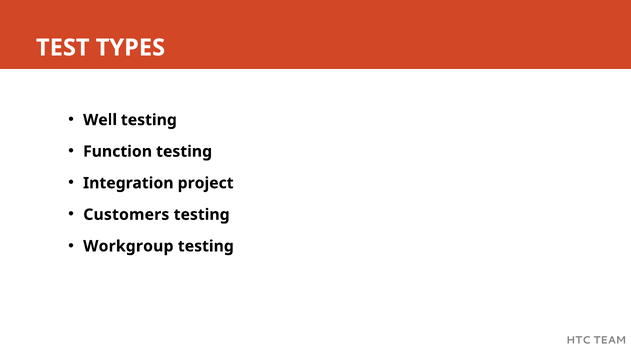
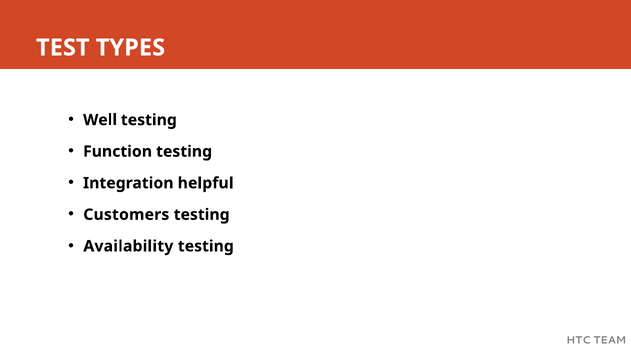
project: project -> helpful (206, 183)
Workgroup: Workgroup -> Availability (128, 246)
